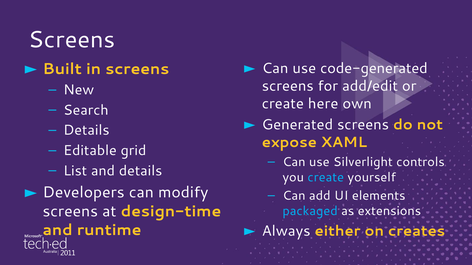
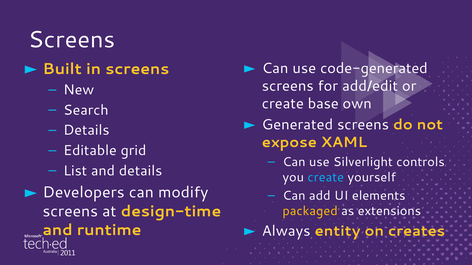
here: here -> base (323, 104)
packaged colour: light blue -> yellow (310, 211)
either: either -> entity (338, 232)
